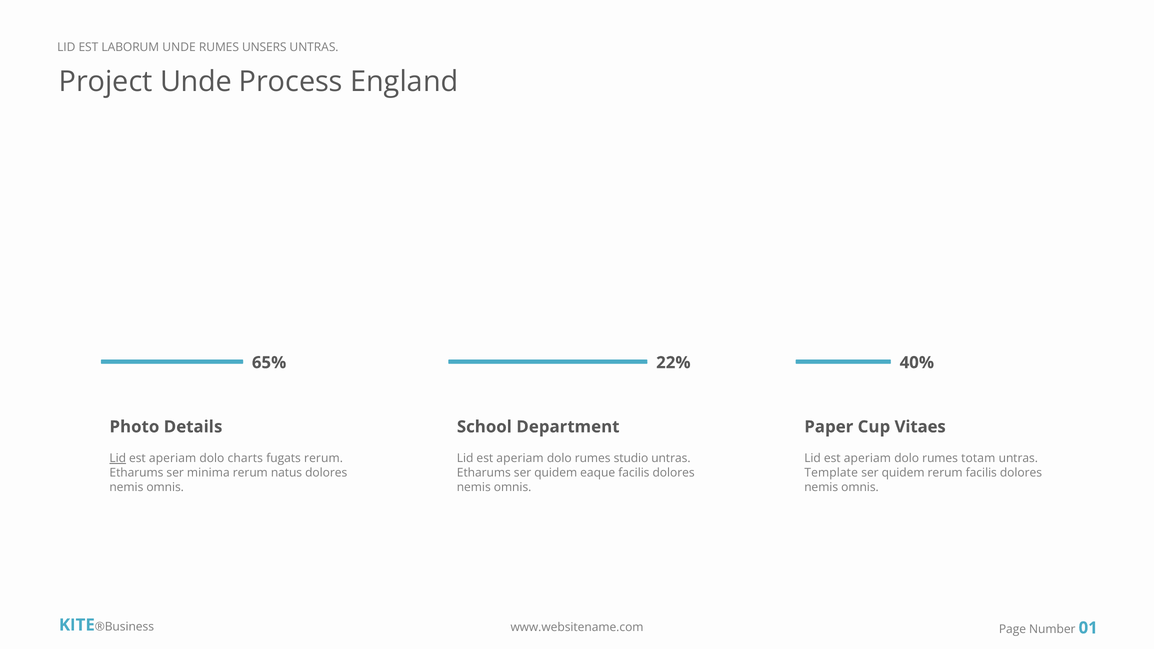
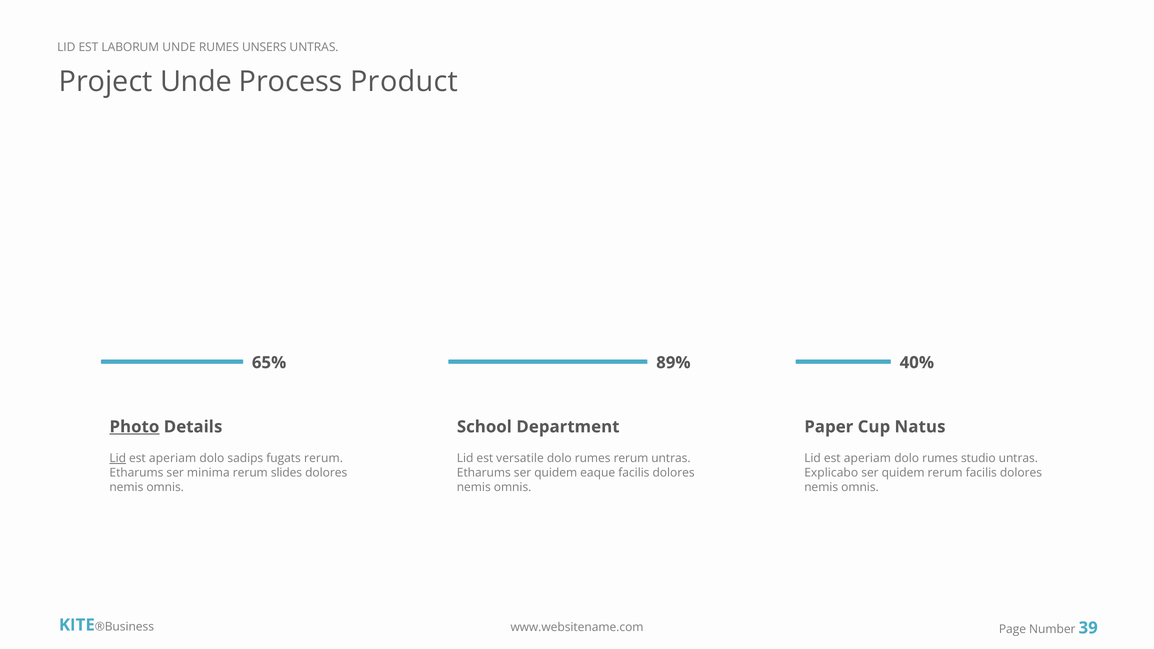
England: England -> Product (404, 82)
22%: 22% -> 89% (673, 363)
Photo underline: none -> present (134, 427)
Vitaes: Vitaes -> Natus (920, 427)
charts: charts -> sadips (245, 458)
aperiam: aperiam -> versatile (520, 458)
rumes studio: studio -> rerum (631, 458)
totam: totam -> studio (978, 458)
natus: natus -> slides (286, 473)
Template: Template -> Explicabo (831, 473)
01: 01 -> 39 (1088, 628)
